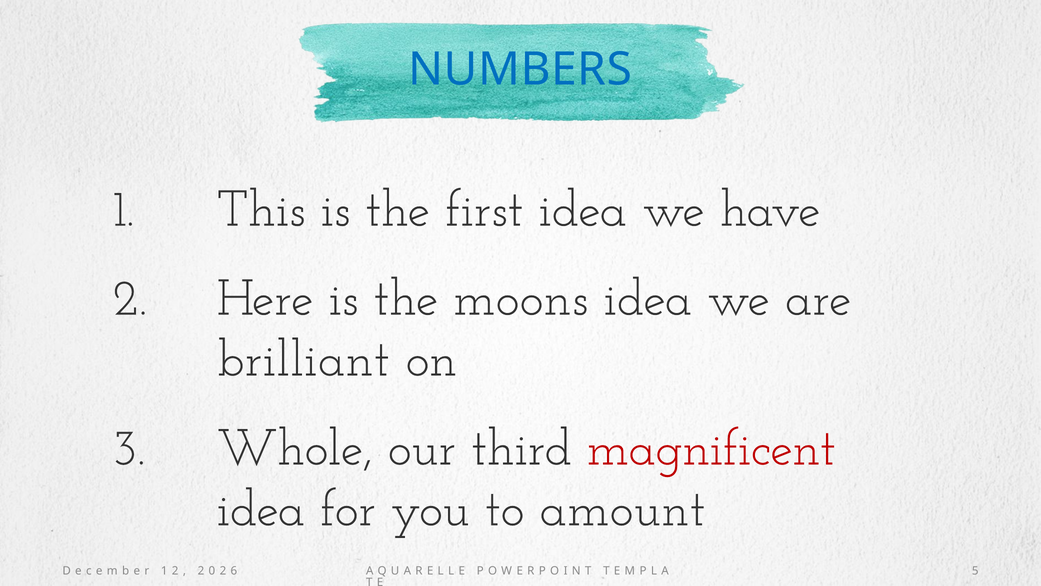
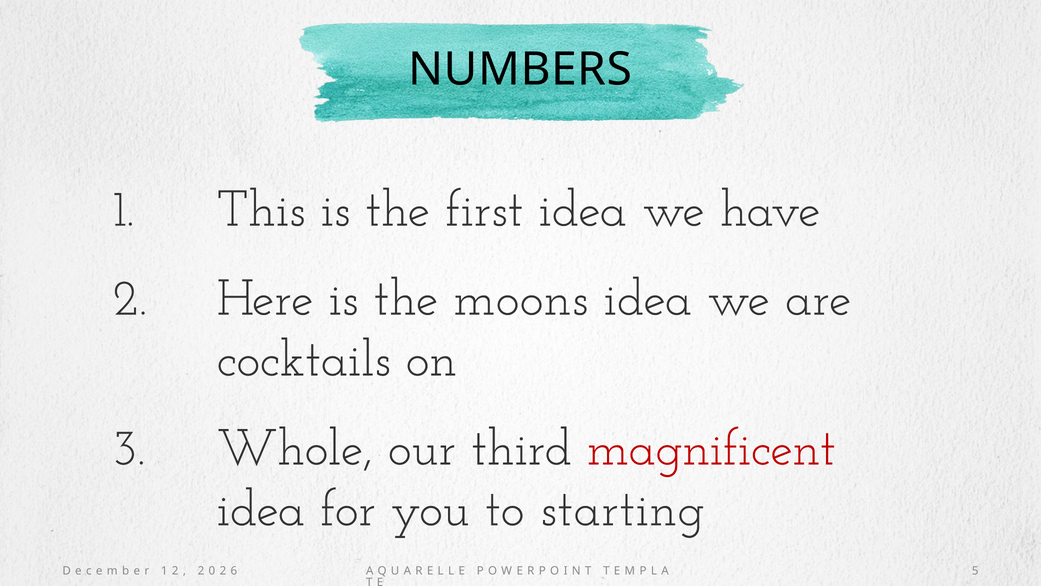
NUMBERS colour: blue -> black (520, 69)
brilliant: brilliant -> cocktails (304, 359)
amount: amount -> starting (623, 508)
